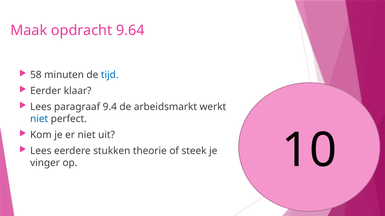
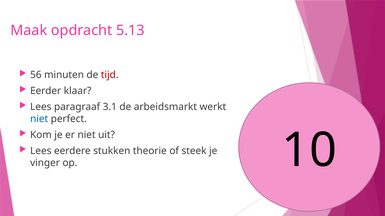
9.64: 9.64 -> 5.13 (130, 30)
58: 58 -> 56 (36, 75)
tijd colour: blue -> red (110, 75)
9.4: 9.4 -> 3.1 (110, 107)
